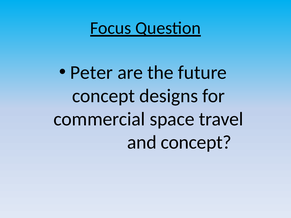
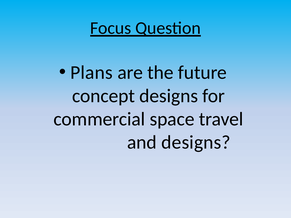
Peter: Peter -> Plans (91, 73)
and concept: concept -> designs (196, 142)
